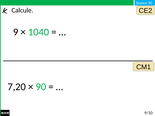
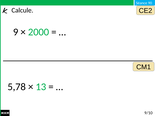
1040: 1040 -> 2000 (39, 32)
7,20: 7,20 -> 5,78 (17, 87)
90: 90 -> 13 (41, 87)
